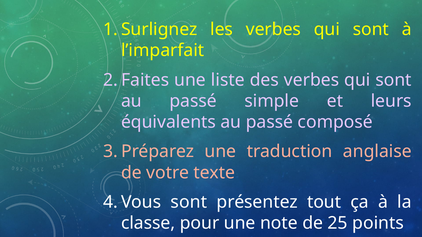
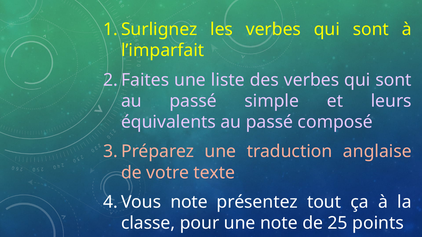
sont: sont -> note (189, 202)
